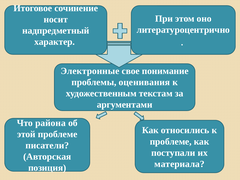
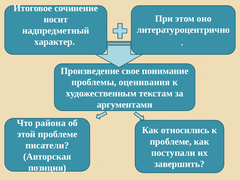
Электронные: Электронные -> Произведение (90, 71)
материала: материала -> завершить (180, 164)
